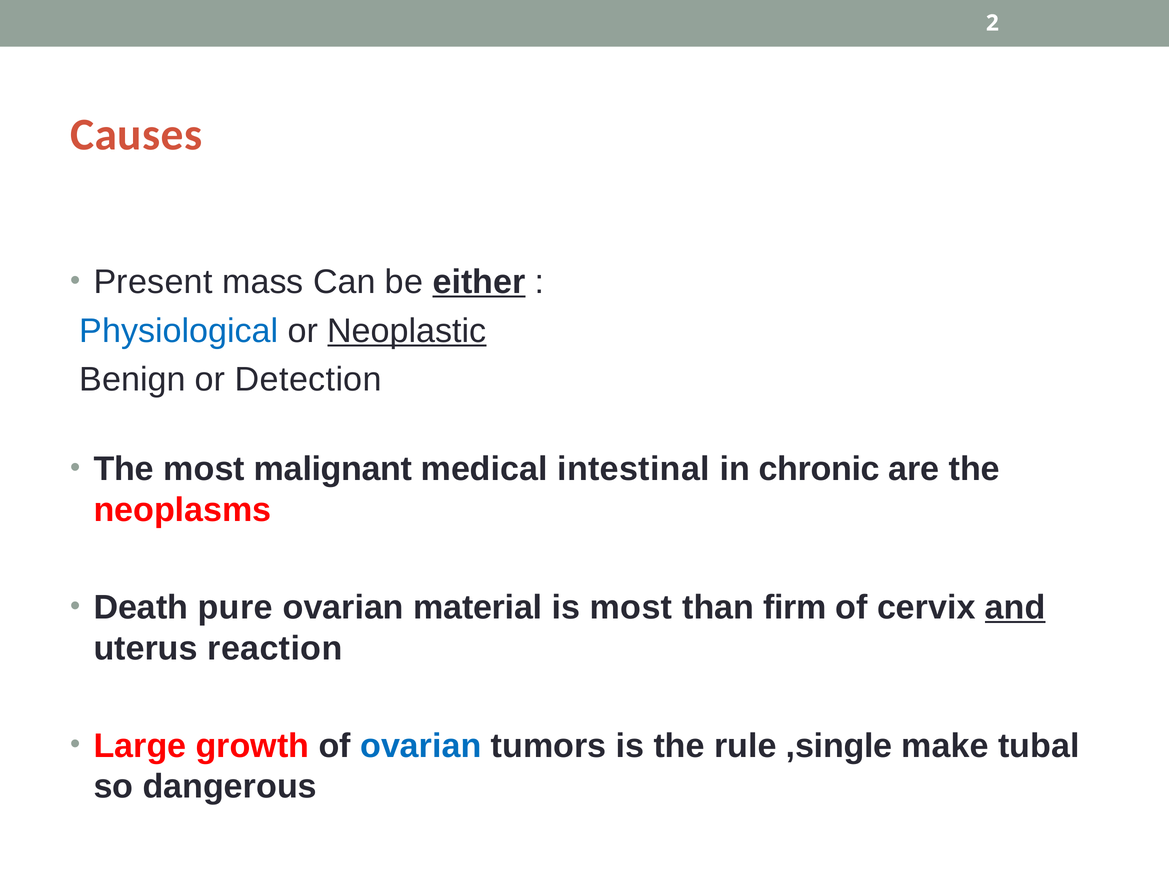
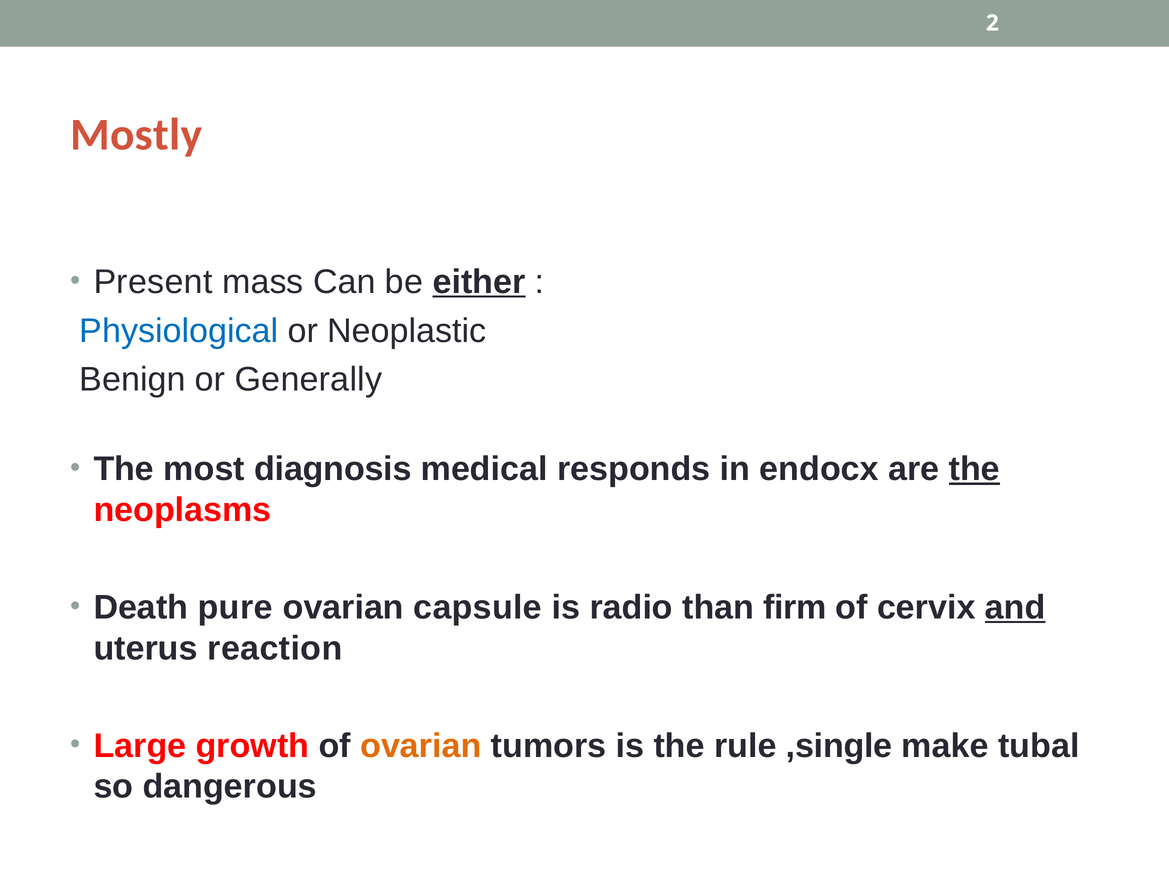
Causes: Causes -> Mostly (136, 135)
Neoplastic underline: present -> none (407, 331)
Detection: Detection -> Generally (308, 379)
malignant: malignant -> diagnosis (333, 469)
intestinal: intestinal -> responds (634, 469)
chronic: chronic -> endocx (819, 469)
the underline: none -> present (974, 469)
material: material -> capsule (478, 607)
is most: most -> radio (631, 607)
ovarian colour: blue -> orange (421, 746)
